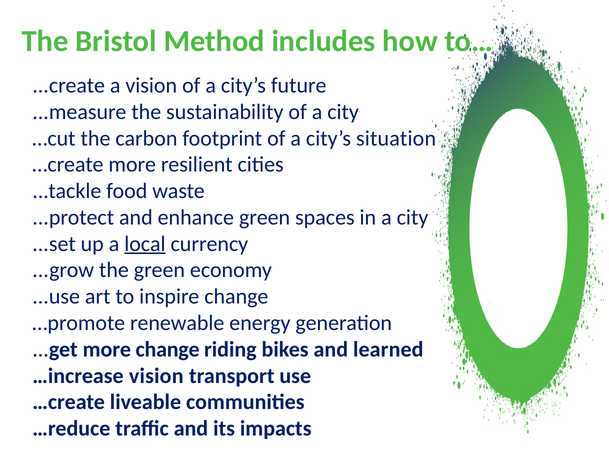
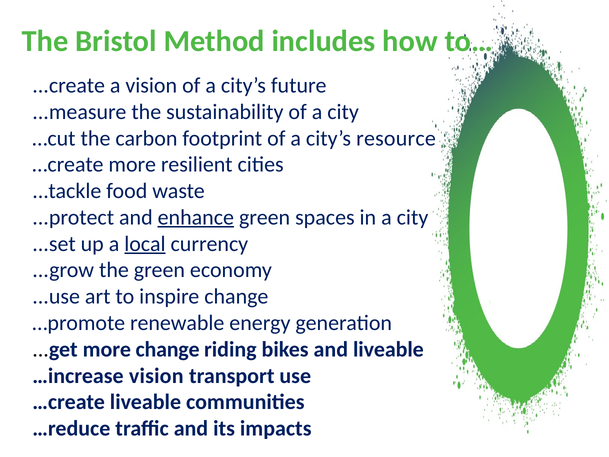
situation: situation -> resource (396, 138)
enhance underline: none -> present (196, 217)
and learned: learned -> liveable (388, 349)
